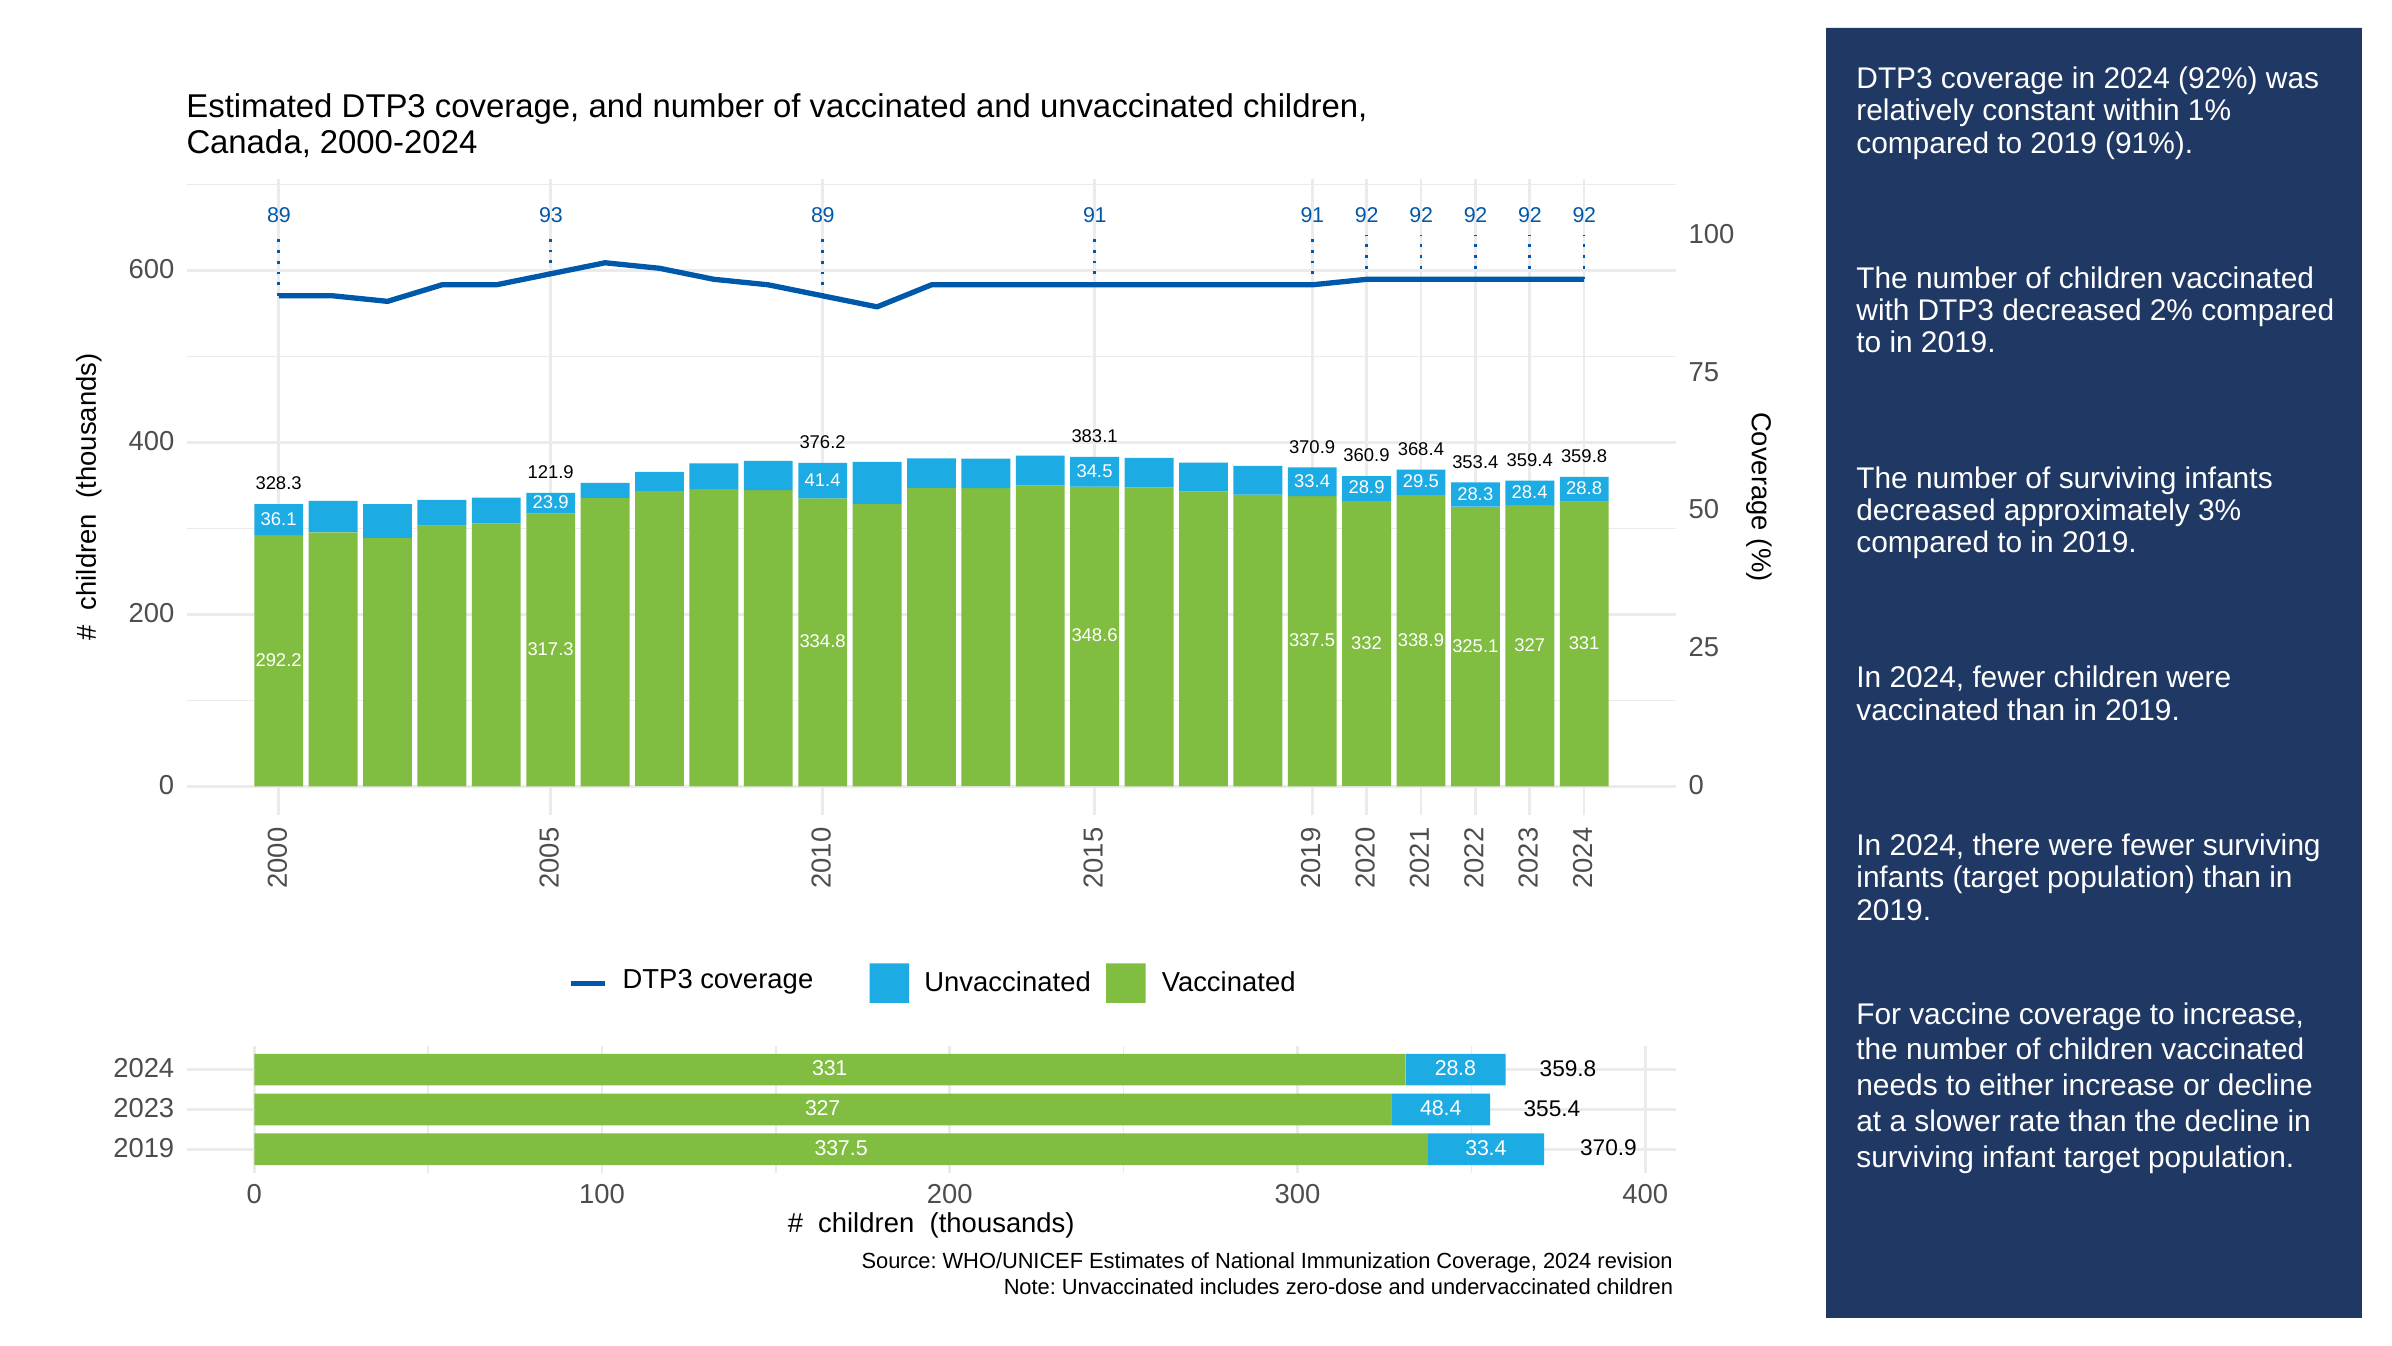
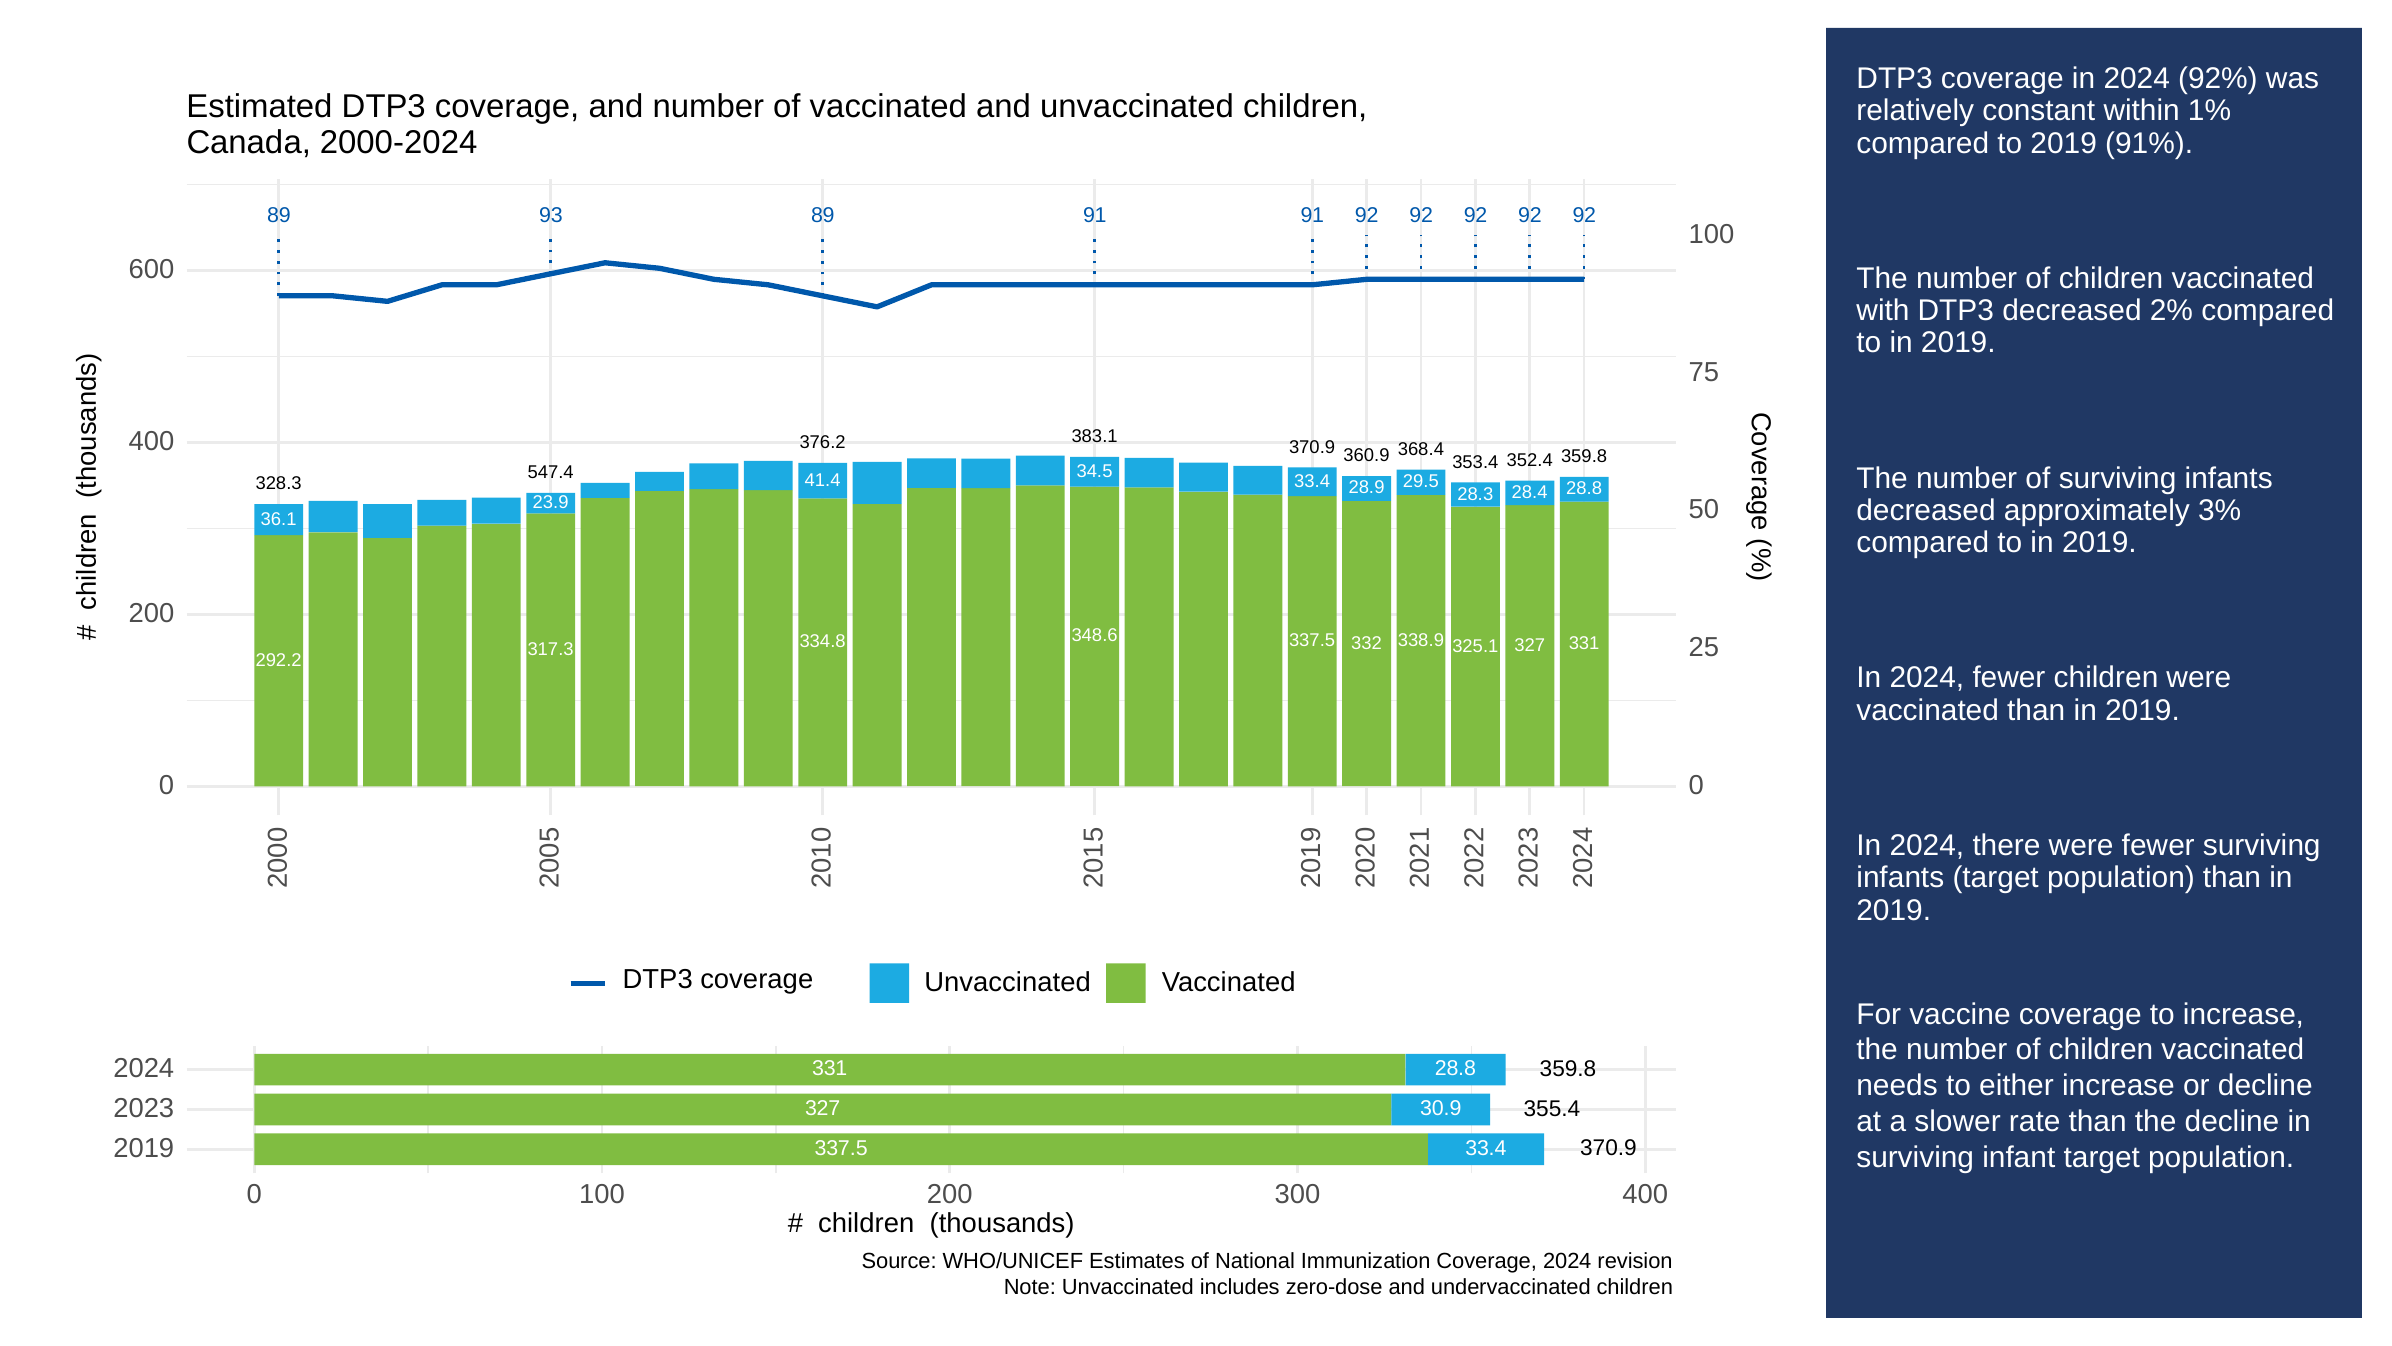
359.4: 359.4 -> 352.4 (1530, 460)
121.9: 121.9 -> 547.4 (551, 472)
48.4: 48.4 -> 30.9 (1441, 1108)
